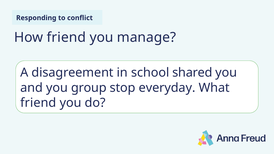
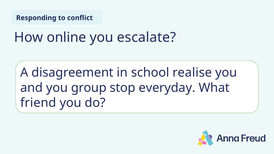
How friend: friend -> online (66, 37)
manage: manage -> escalate (147, 37)
shared: shared -> realise (192, 73)
